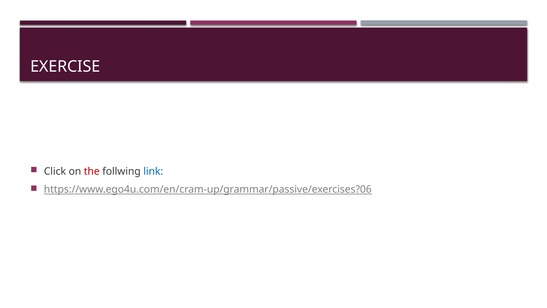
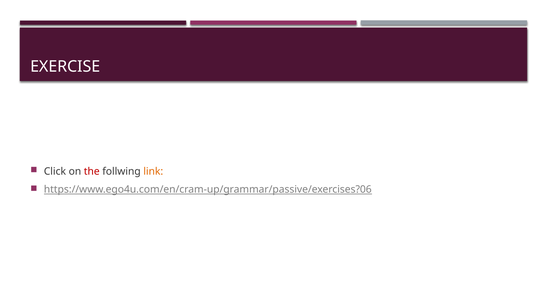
link colour: blue -> orange (153, 171)
